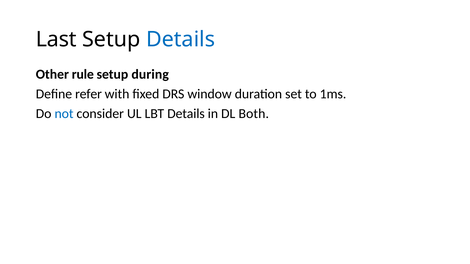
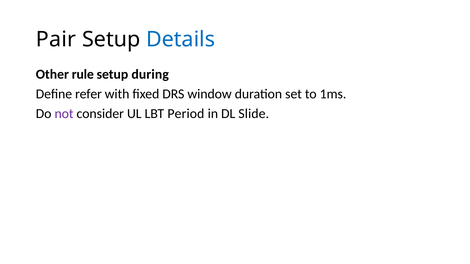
Last: Last -> Pair (56, 39)
not colour: blue -> purple (64, 114)
LBT Details: Details -> Period (186, 114)
Both: Both -> Slide (254, 114)
